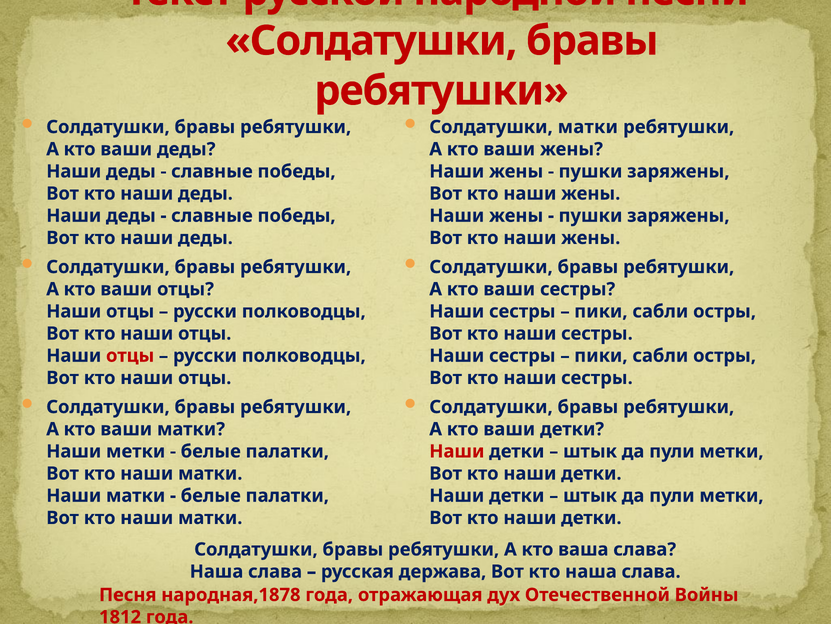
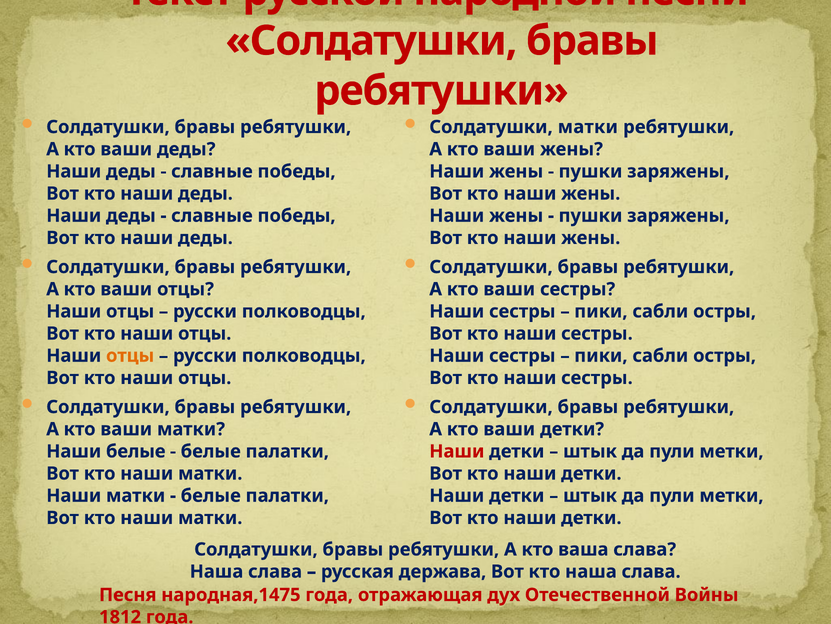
отцы colour: red -> orange (130, 355)
Наши метки: метки -> белые (136, 451)
народная,1878: народная,1878 -> народная,1475 (231, 594)
